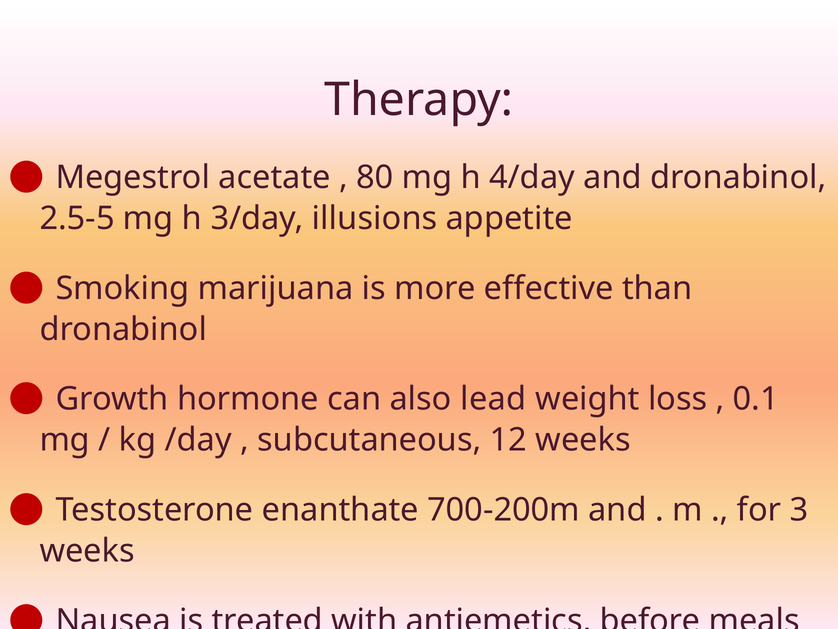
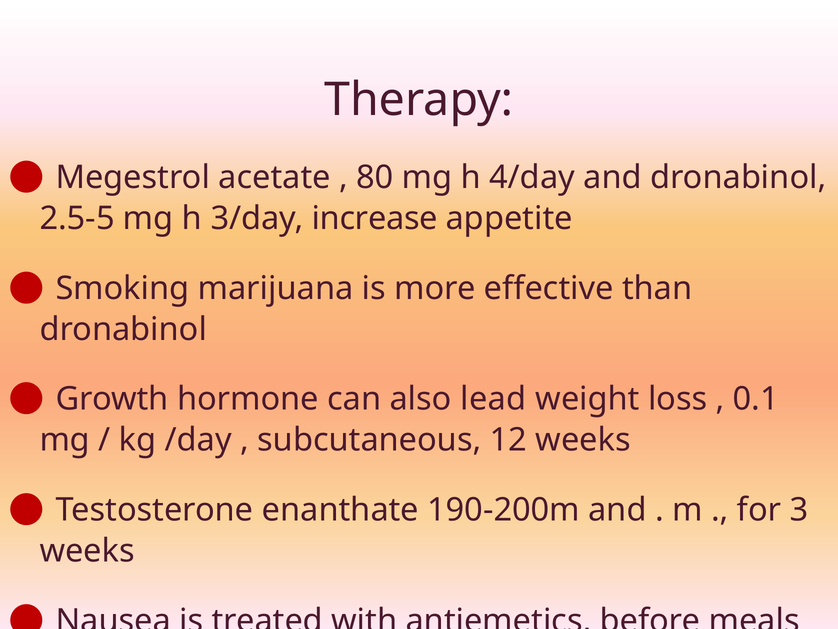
illusions: illusions -> increase (375, 218)
700-200m: 700-200m -> 190-200m (504, 510)
